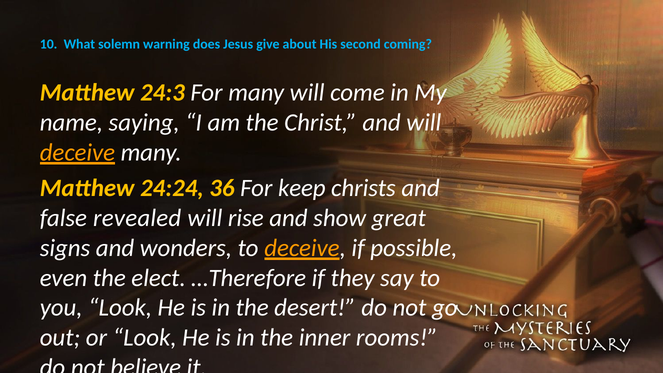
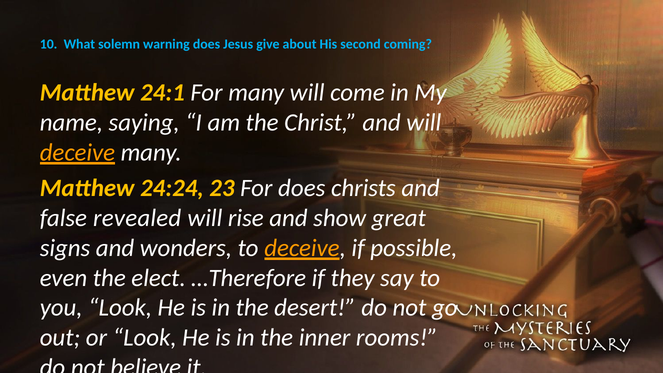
24:3: 24:3 -> 24:1 (162, 93)
36: 36 -> 23 (222, 188)
For keep: keep -> does (302, 188)
